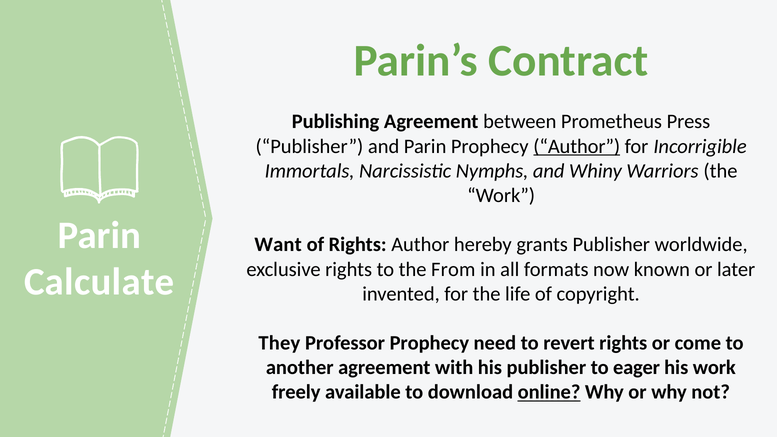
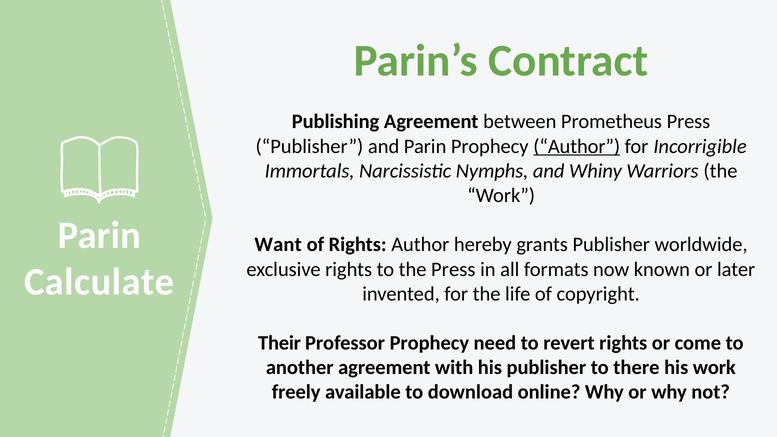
the From: From -> Press (453, 269)
They: They -> Their (280, 343)
eager: eager -> there (636, 368)
online underline: present -> none (549, 392)
